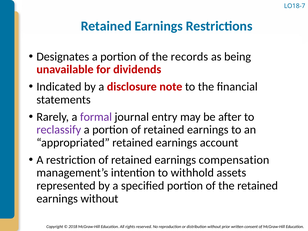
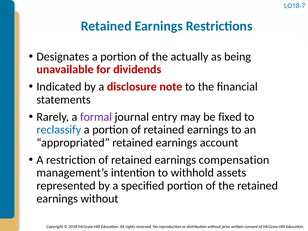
records: records -> actually (189, 57)
after: after -> fixed (230, 117)
reclassify colour: purple -> blue (59, 130)
